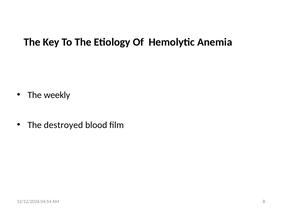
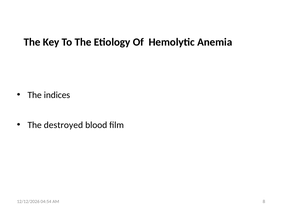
weekly: weekly -> indices (57, 95)
